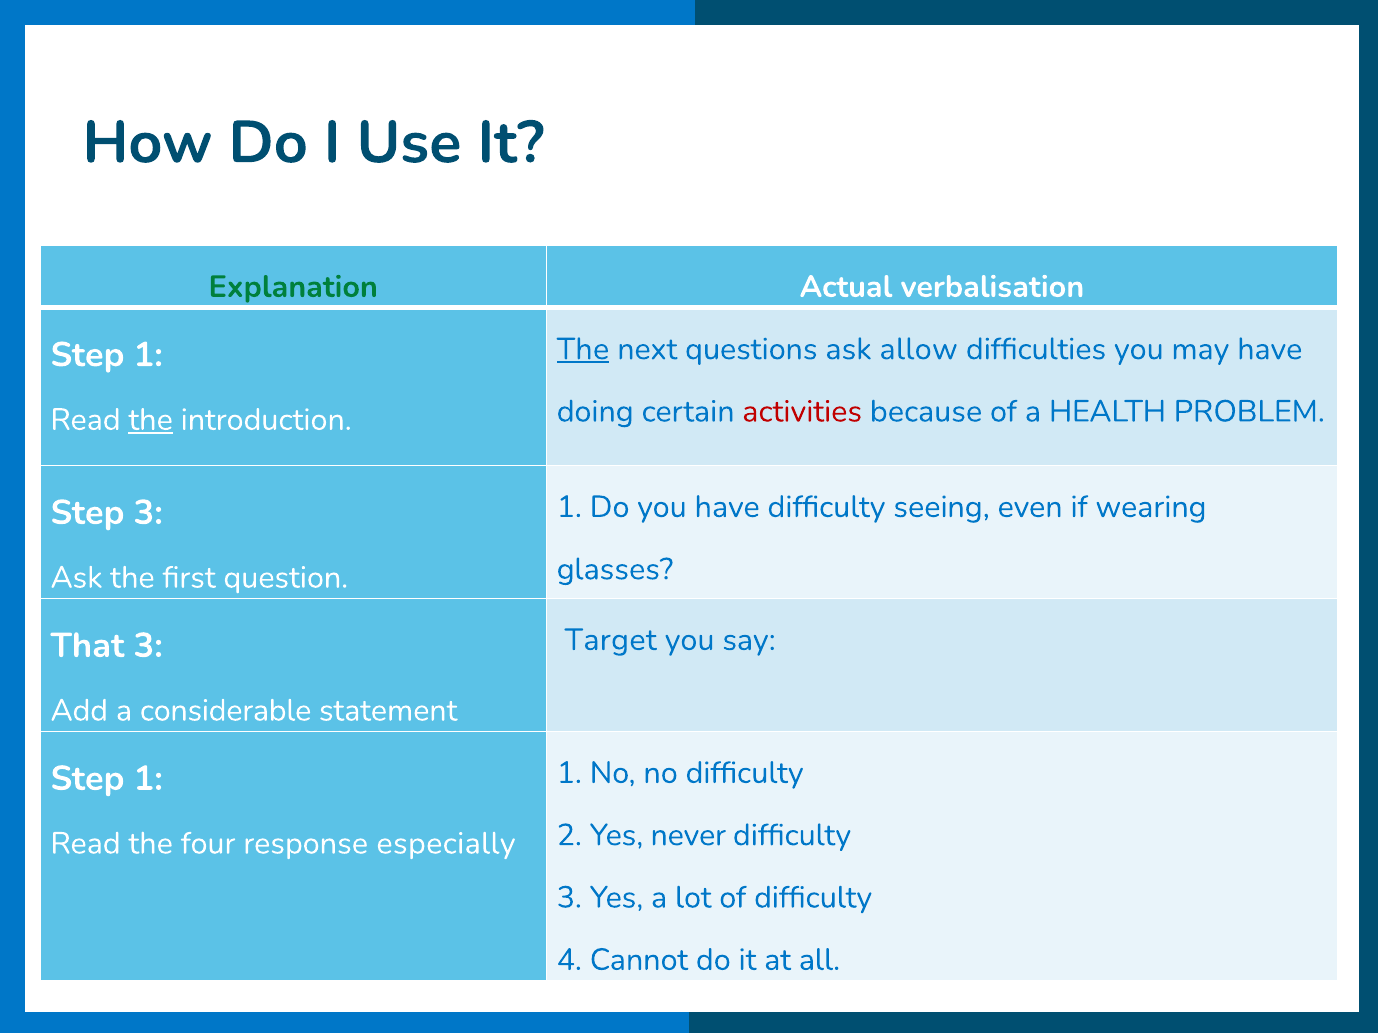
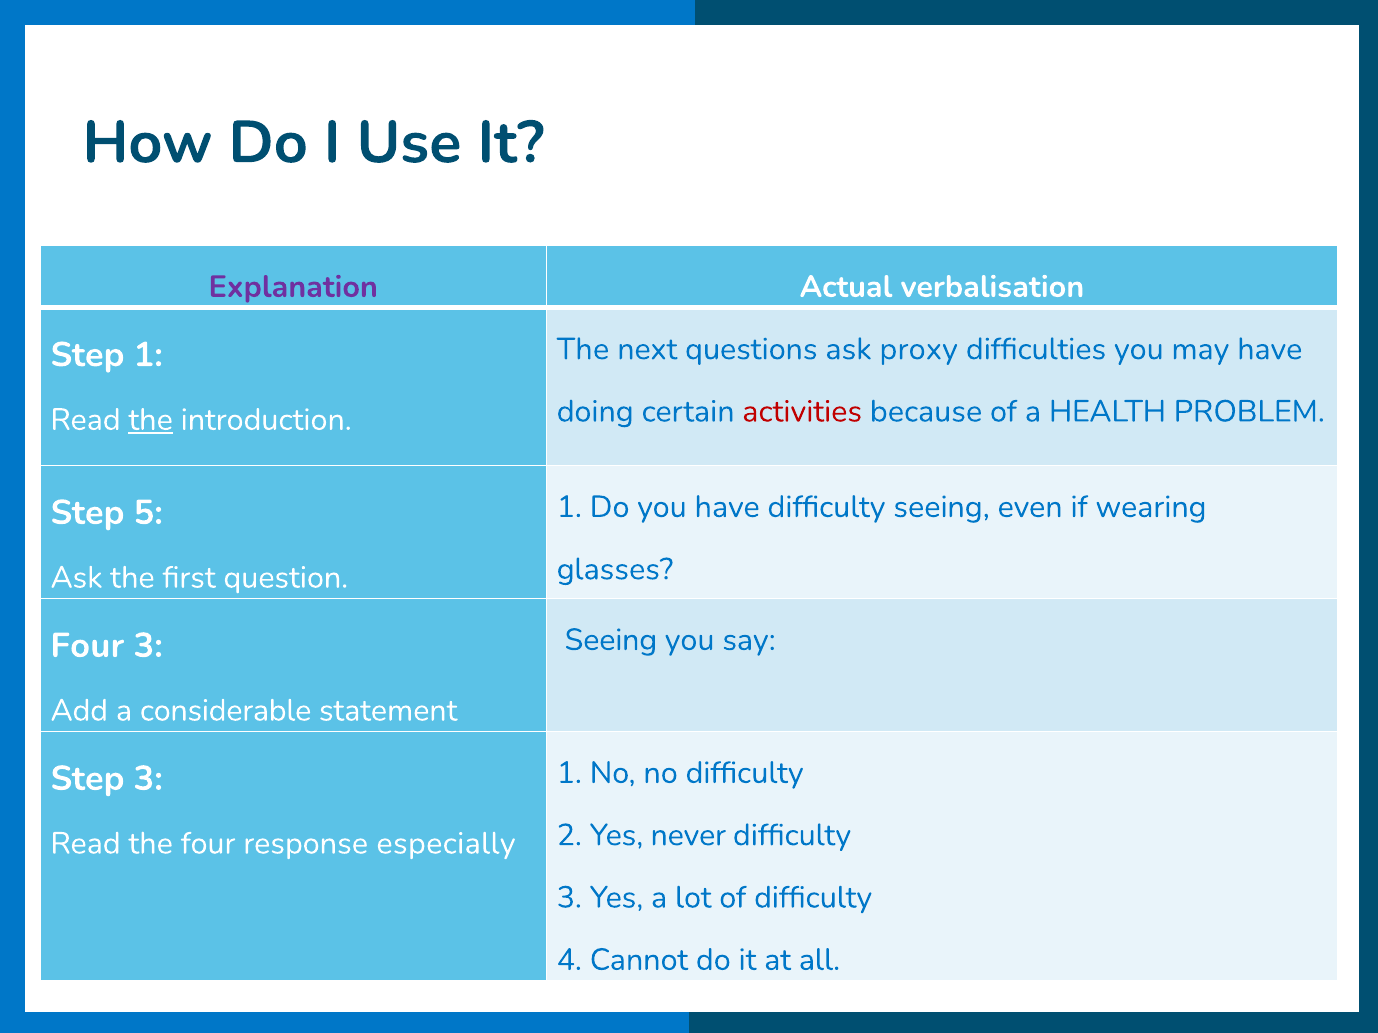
Explanation colour: green -> purple (293, 287)
The underline: present -> none (583, 349)
allow: allow -> proxy (919, 349)
Step 3: 3 -> 5 (148, 513)
Target: Target -> Seeing (611, 640)
That: That -> Four (87, 646)
1: 1 -> 3 (148, 779)
